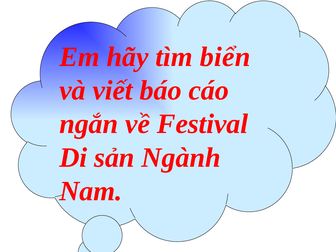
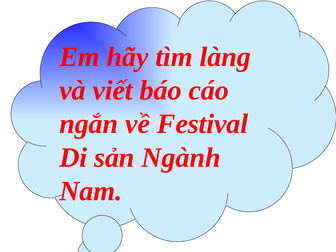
biển: biển -> làng (225, 57)
